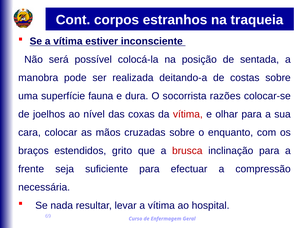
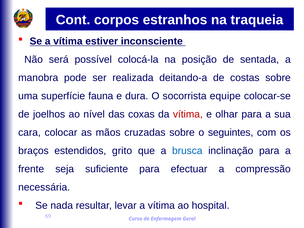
razões: razões -> equipe (225, 96)
enquanto: enquanto -> seguintes (231, 132)
brusca colour: red -> blue (187, 151)
